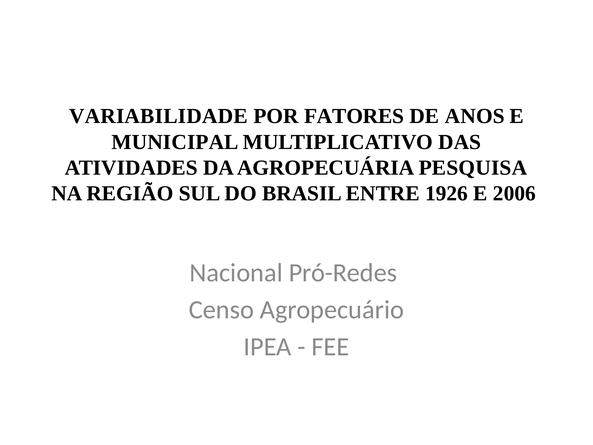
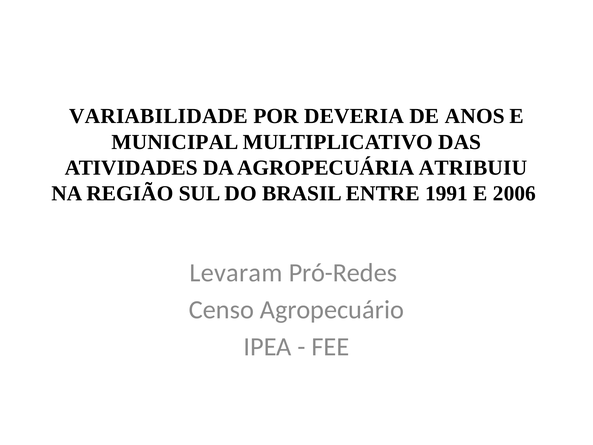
FATORES: FATORES -> DEVERIA (354, 116)
PESQUISA: PESQUISA -> ATRIBUIU (473, 168)
1926: 1926 -> 1991 (447, 193)
Nacional: Nacional -> Levaram (236, 273)
